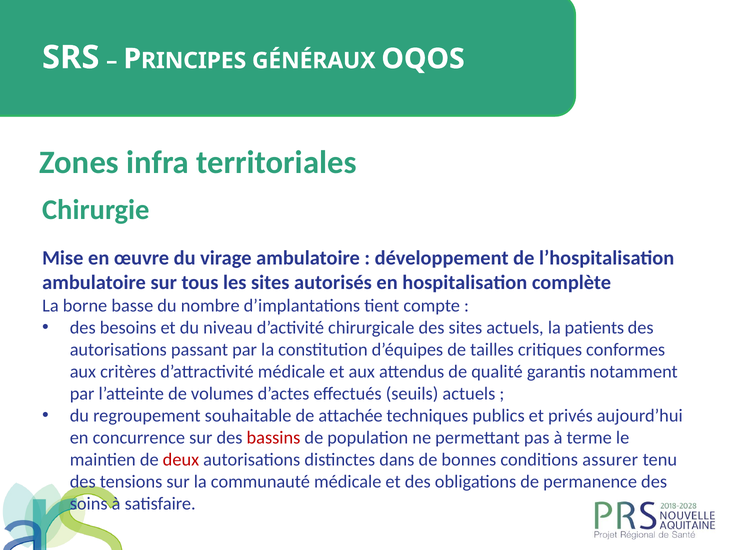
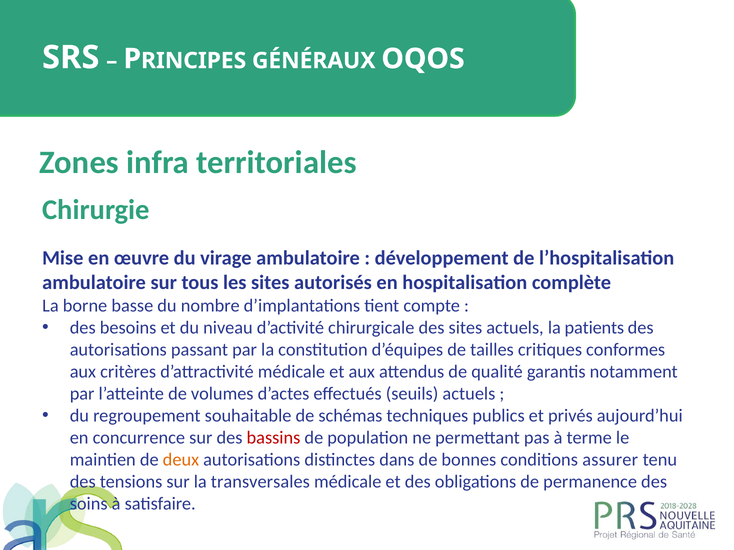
attachée: attachée -> schémas (350, 416)
deux colour: red -> orange (181, 460)
communauté: communauté -> transversales (260, 482)
